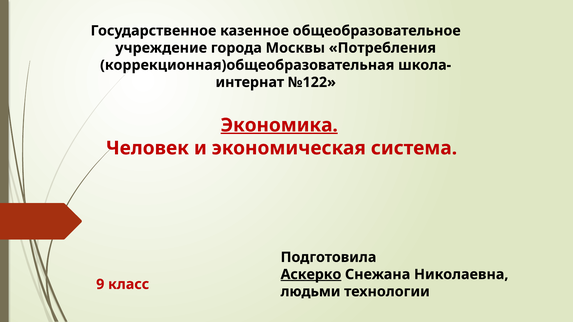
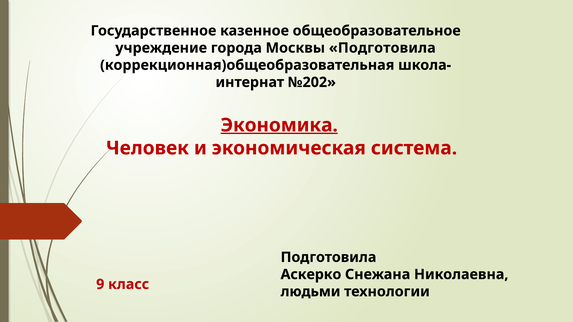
Москвы Потребления: Потребления -> Подготовила (382, 48)
№122: №122 -> №202 (312, 82)
Аскерко underline: present -> none (311, 275)
